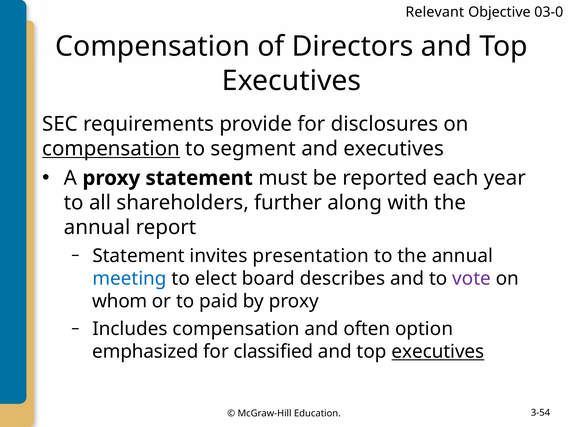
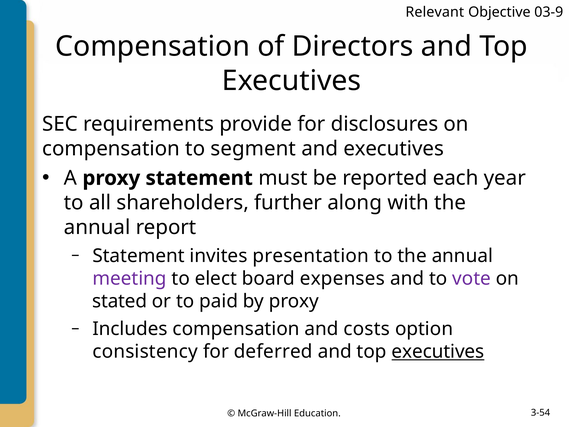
03-0: 03-0 -> 03-9 (549, 12)
compensation underline: present -> none (111, 149)
meeting colour: blue -> purple (130, 278)
describes: describes -> expenses (342, 278)
whom: whom -> stated (120, 301)
often: often -> costs (367, 329)
emphasized: emphasized -> consistency (145, 351)
classified: classified -> deferred (273, 351)
